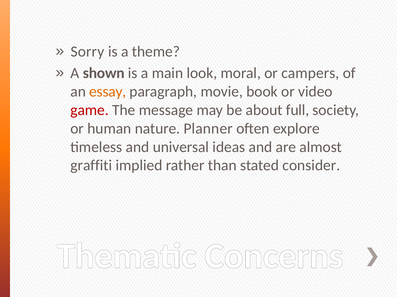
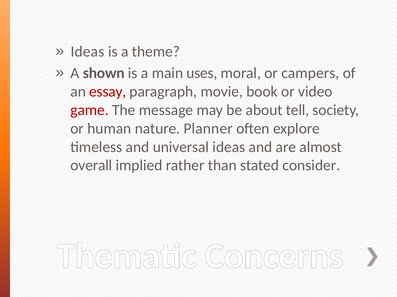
Sorry: Sorry -> Ideas (87, 52)
look: look -> uses (202, 73)
essay colour: orange -> red (108, 92)
full: full -> tell (298, 110)
graffiti: graffiti -> overall (91, 166)
